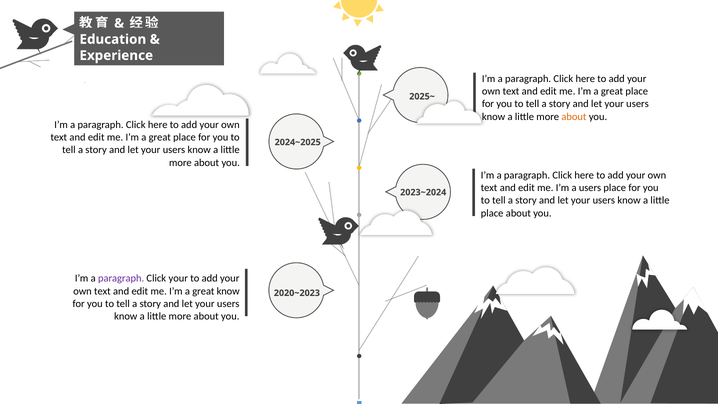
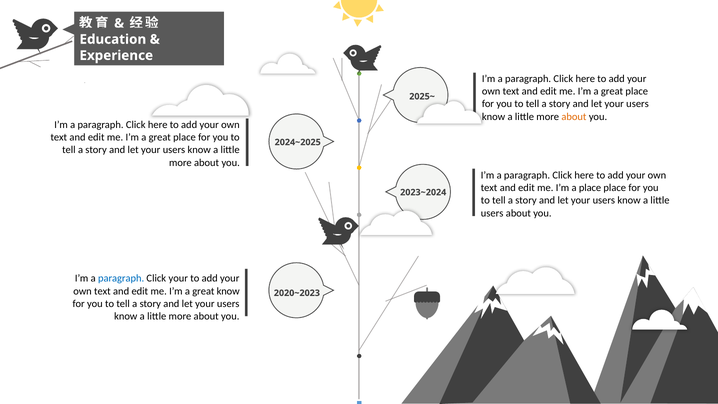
a users: users -> place (590, 188)
place: place -> users (492, 213)
paragraph colour: purple -> blue (121, 278)
